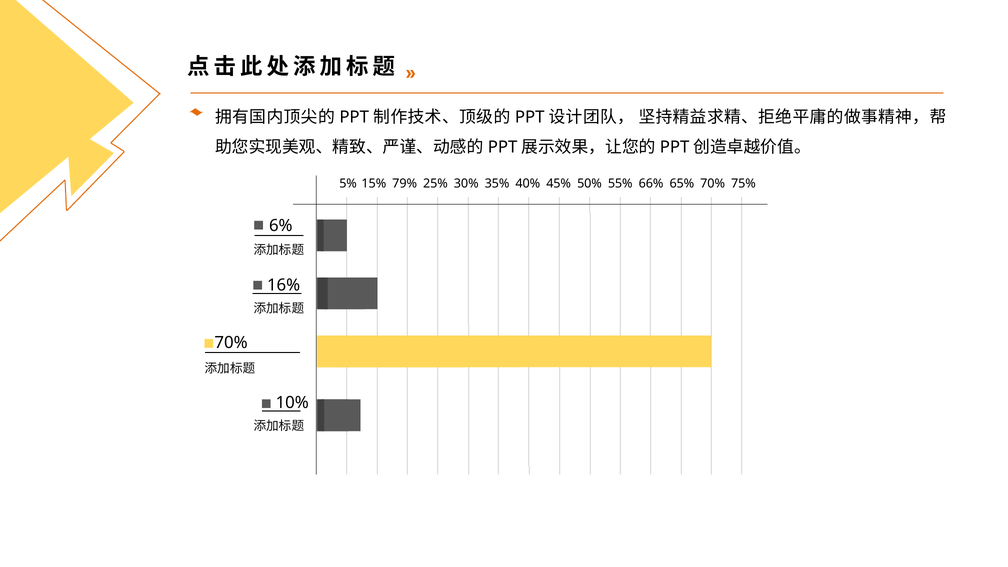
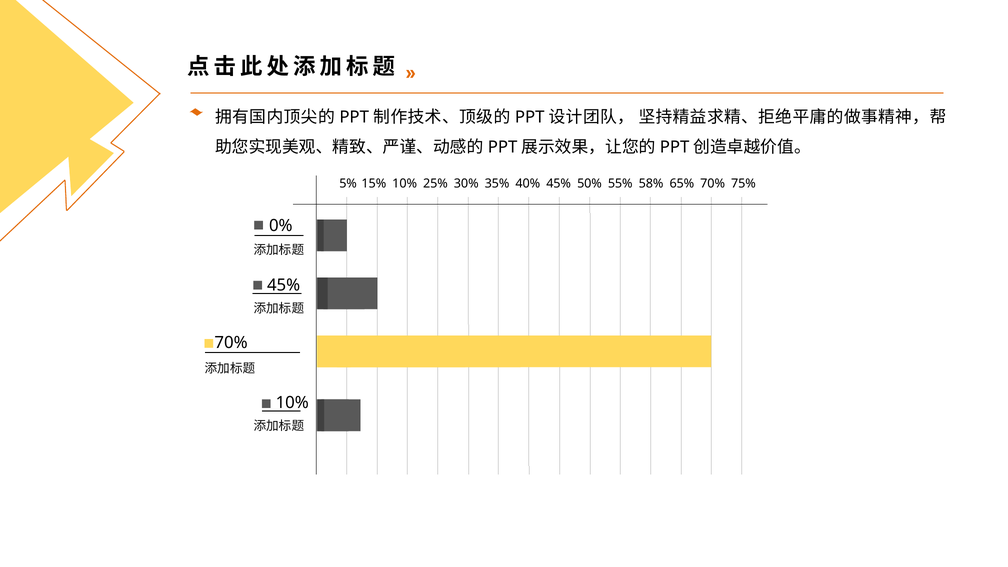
15% 79%: 79% -> 10% (405, 184)
66%: 66% -> 58% (651, 184)
6%: 6% -> 0% (281, 226)
16%: 16% -> 45% (284, 285)
